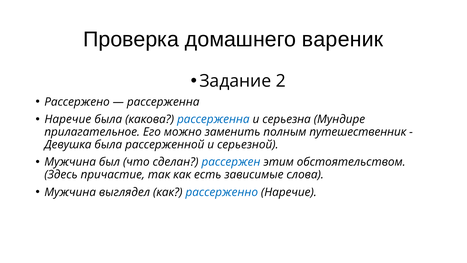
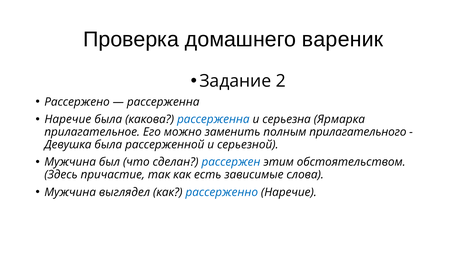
Мундире: Мундире -> Ярмарка (339, 119)
путешественник: путешественник -> прилагательного (358, 132)
